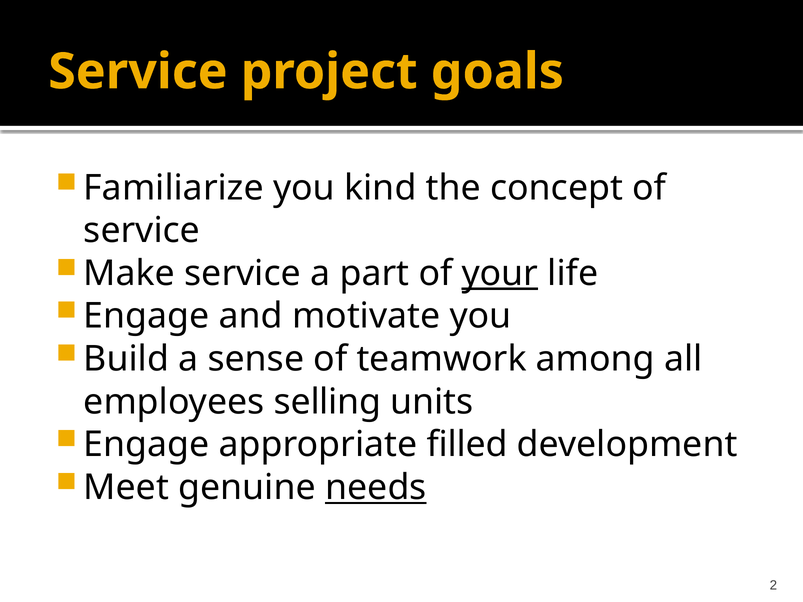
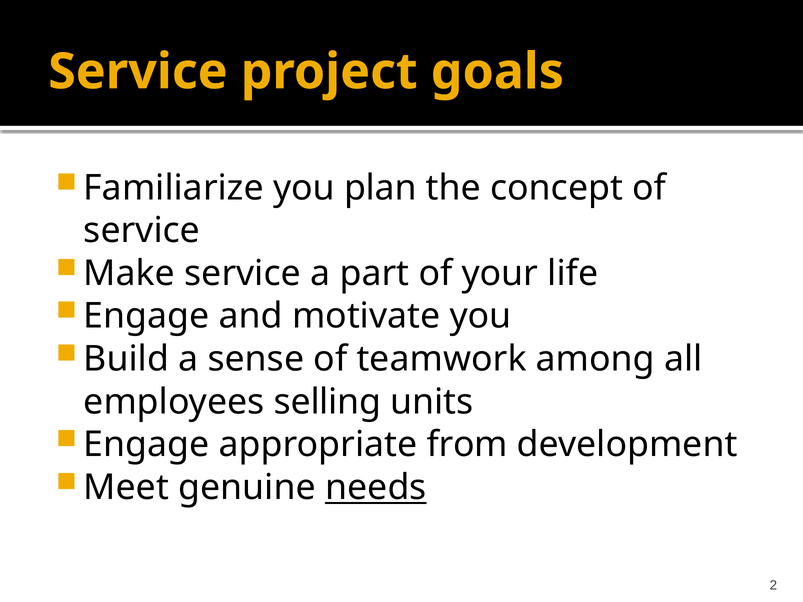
kind: kind -> plan (380, 188)
your underline: present -> none (500, 274)
filled: filled -> from (467, 445)
